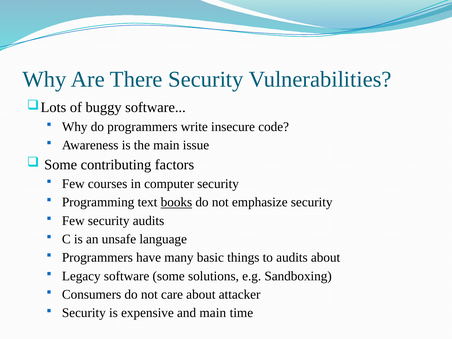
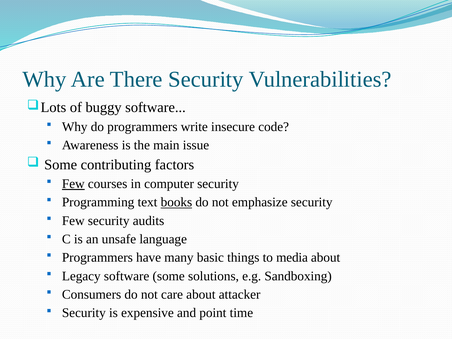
Few underline: none -> present (73, 184)
to audits: audits -> media (292, 258)
and main: main -> point (213, 313)
